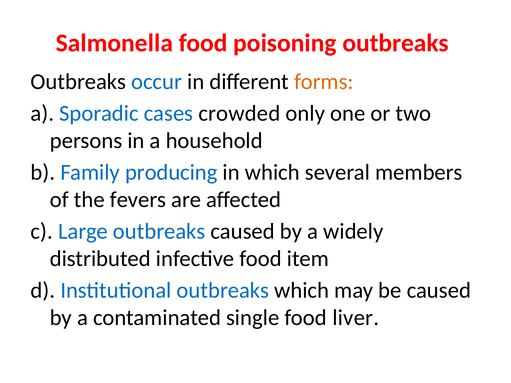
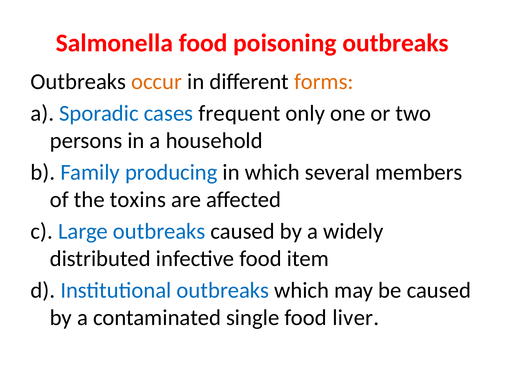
occur colour: blue -> orange (157, 82)
crowded: crowded -> frequent (239, 113)
fevers: fevers -> toxins (138, 200)
